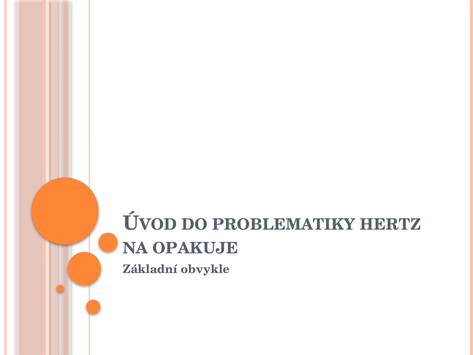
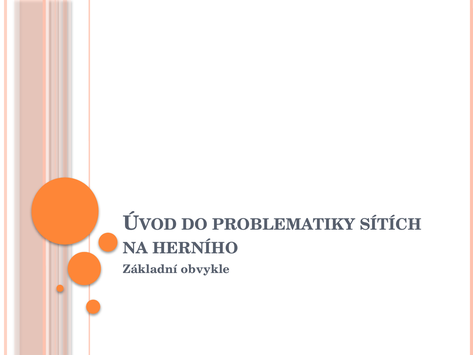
HERTZ: HERTZ -> SÍTÍCH (391, 224)
OPAKUJE: OPAKUJE -> HERNÍHO (195, 248)
